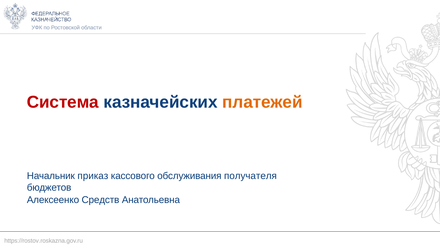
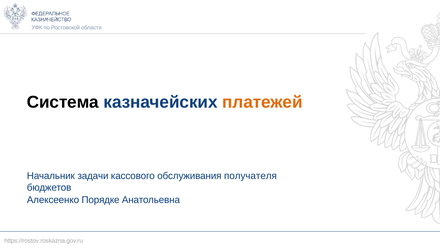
Система colour: red -> black (63, 102)
приказ: приказ -> задачи (93, 175)
Средств: Средств -> Порядке (101, 199)
